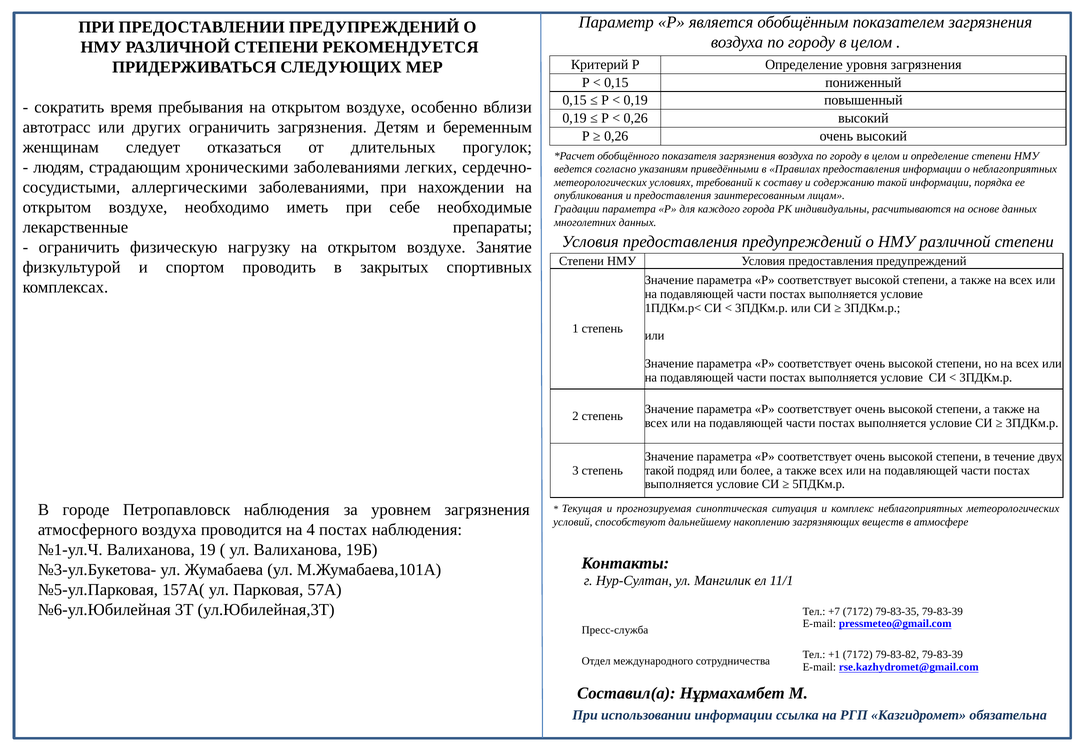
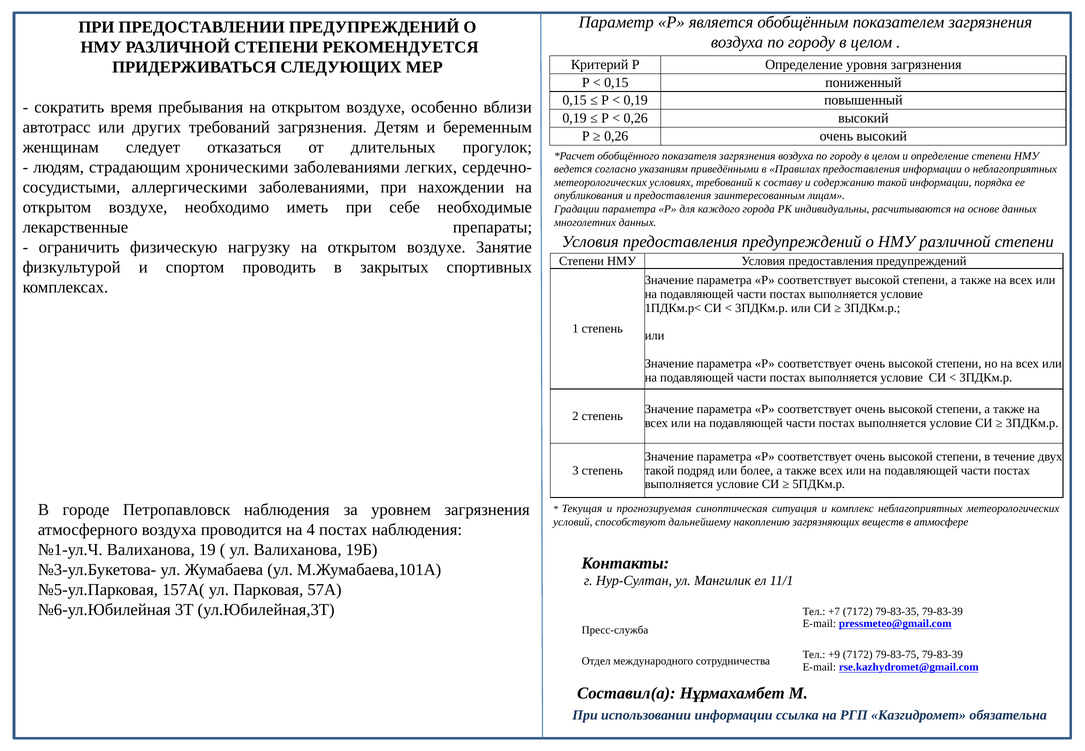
других ограничить: ограничить -> требований (229, 127)
+1: +1 -> +9 (834, 655)
79-83-82: 79-83-82 -> 79-83-75 (897, 655)
